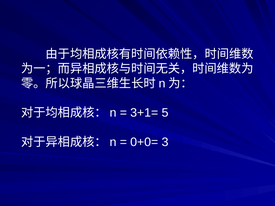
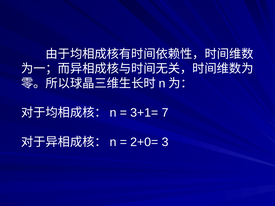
5: 5 -> 7 (165, 113)
0+0=: 0+0= -> 2+0= (144, 142)
